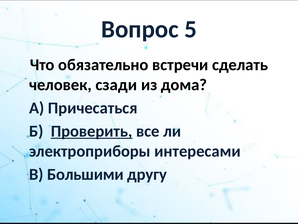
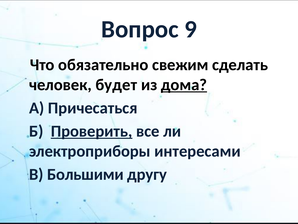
5: 5 -> 9 (191, 29)
встречи: встречи -> свежим (180, 65)
сзади: сзади -> будет (116, 85)
дома underline: none -> present (184, 85)
